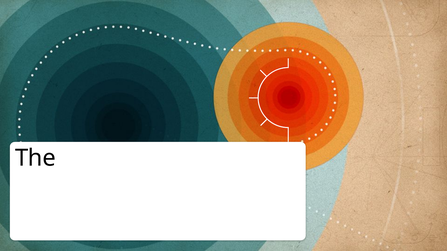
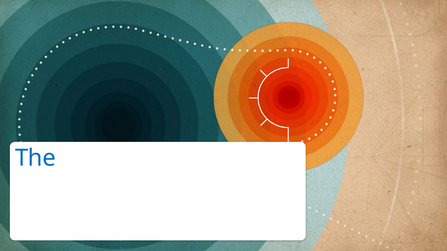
The colour: black -> blue (35, 158)
